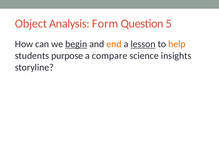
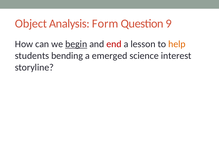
5: 5 -> 9 (169, 24)
end colour: orange -> red (114, 44)
lesson underline: present -> none (143, 44)
purpose: purpose -> bending (67, 56)
compare: compare -> emerged (110, 56)
insights: insights -> interest (176, 56)
